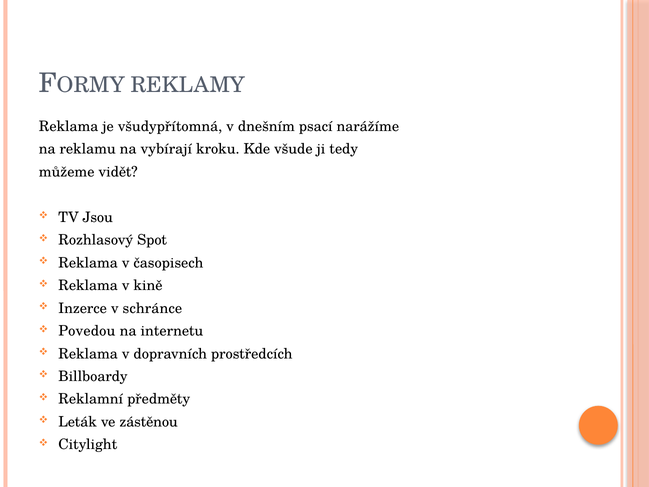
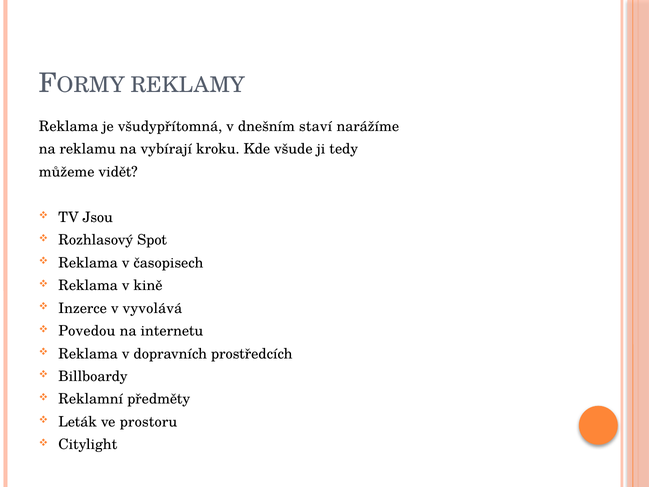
psací: psací -> staví (316, 126)
schránce: schránce -> vyvolává (152, 308)
zástěnou: zástěnou -> prostoru (148, 422)
